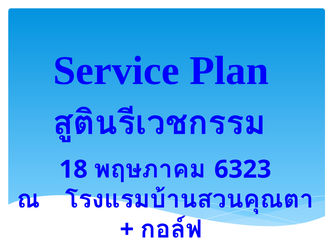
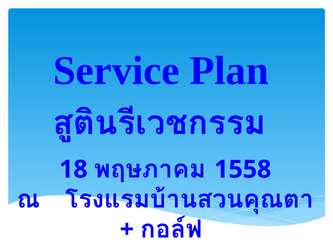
6323: 6323 -> 1558 (243, 169)
